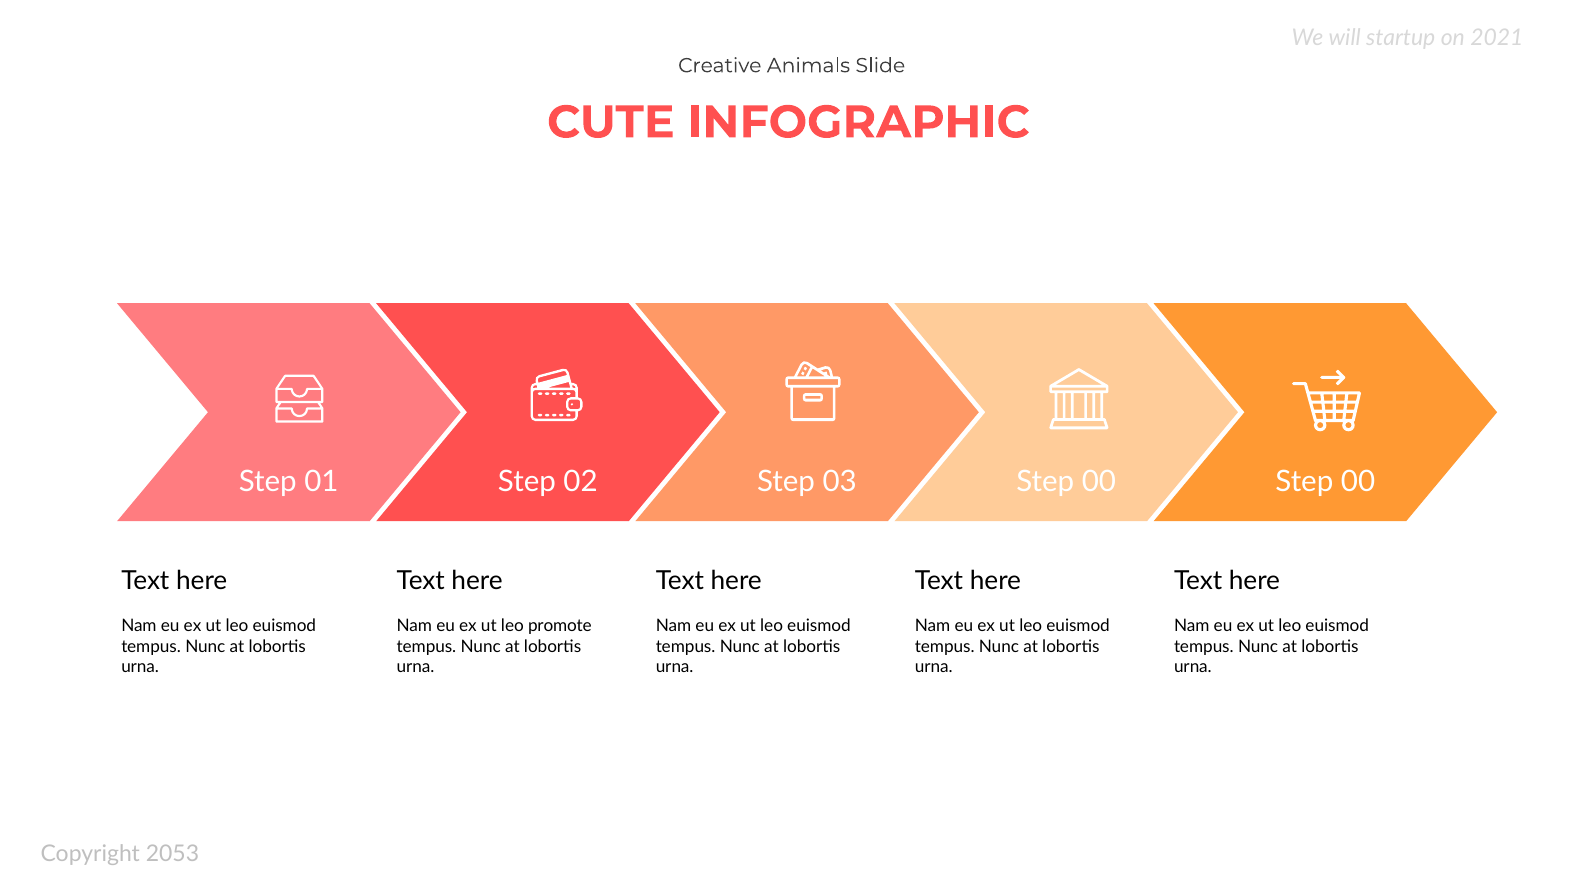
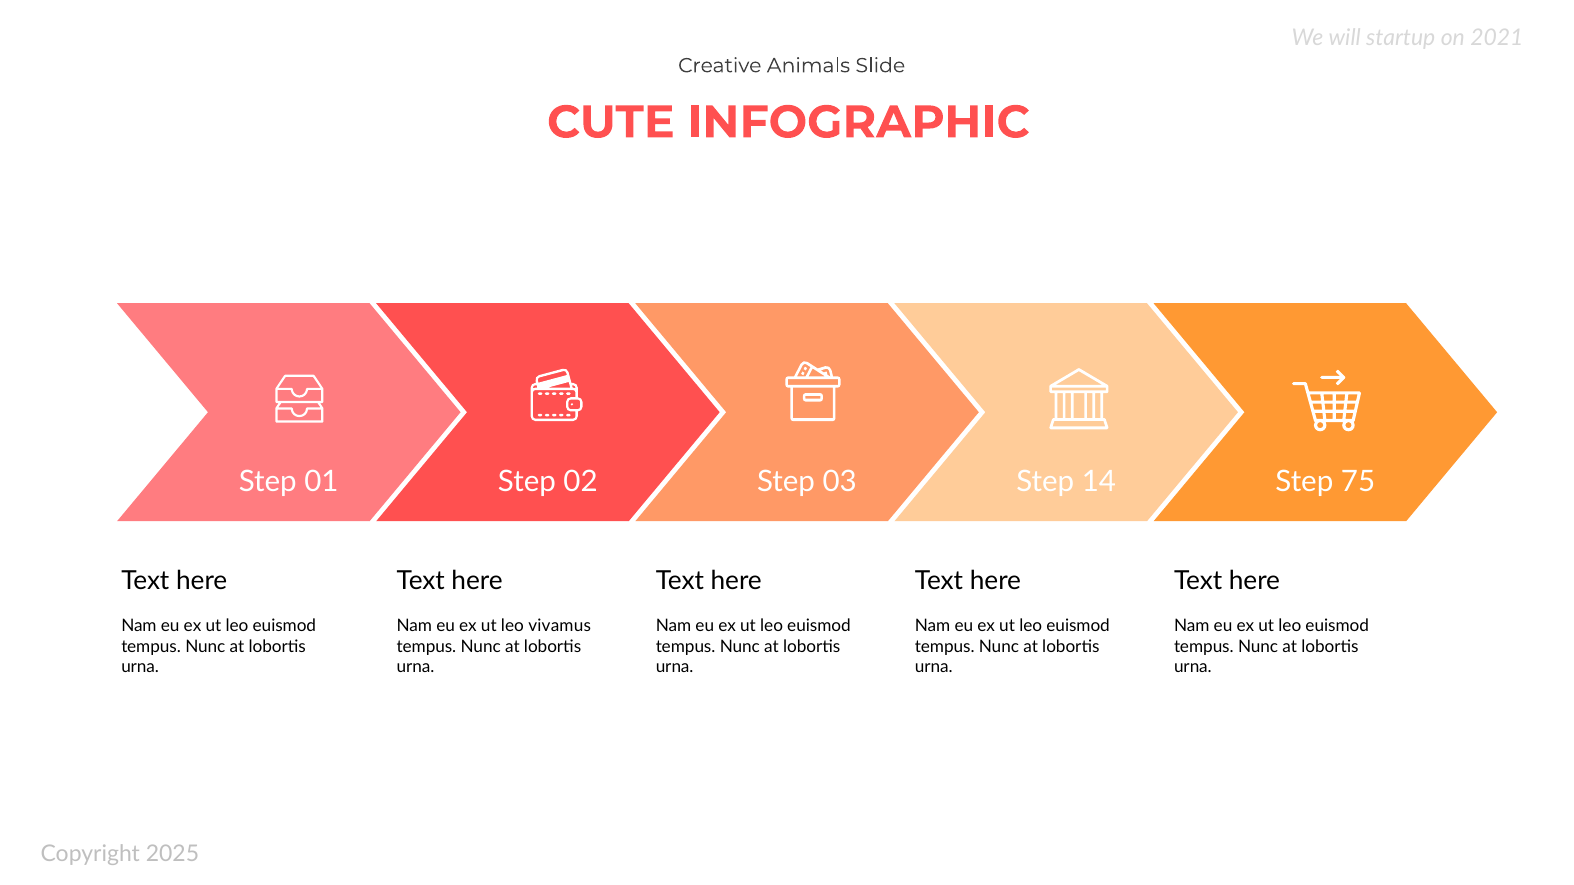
00: 00 -> 14 (1099, 482)
03 Step 00: 00 -> 75 (1358, 482)
promote: promote -> vivamus (560, 626)
2053: 2053 -> 2025 (172, 854)
